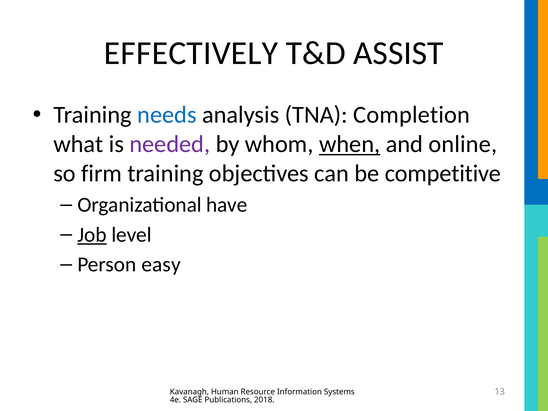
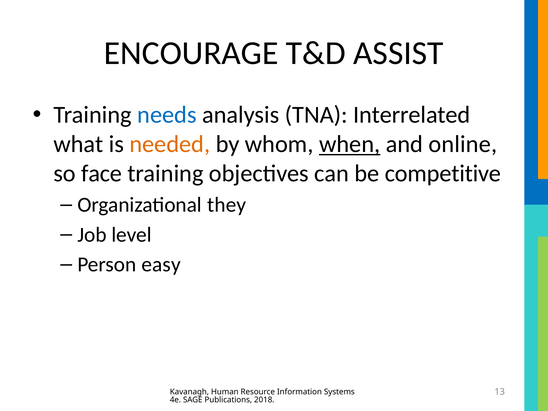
EFFECTIVELY: EFFECTIVELY -> ENCOURAGE (191, 53)
Completion: Completion -> Interrelated (412, 115)
needed colour: purple -> orange (170, 144)
firm: firm -> face (102, 173)
have: have -> they (227, 205)
Job underline: present -> none (92, 235)
